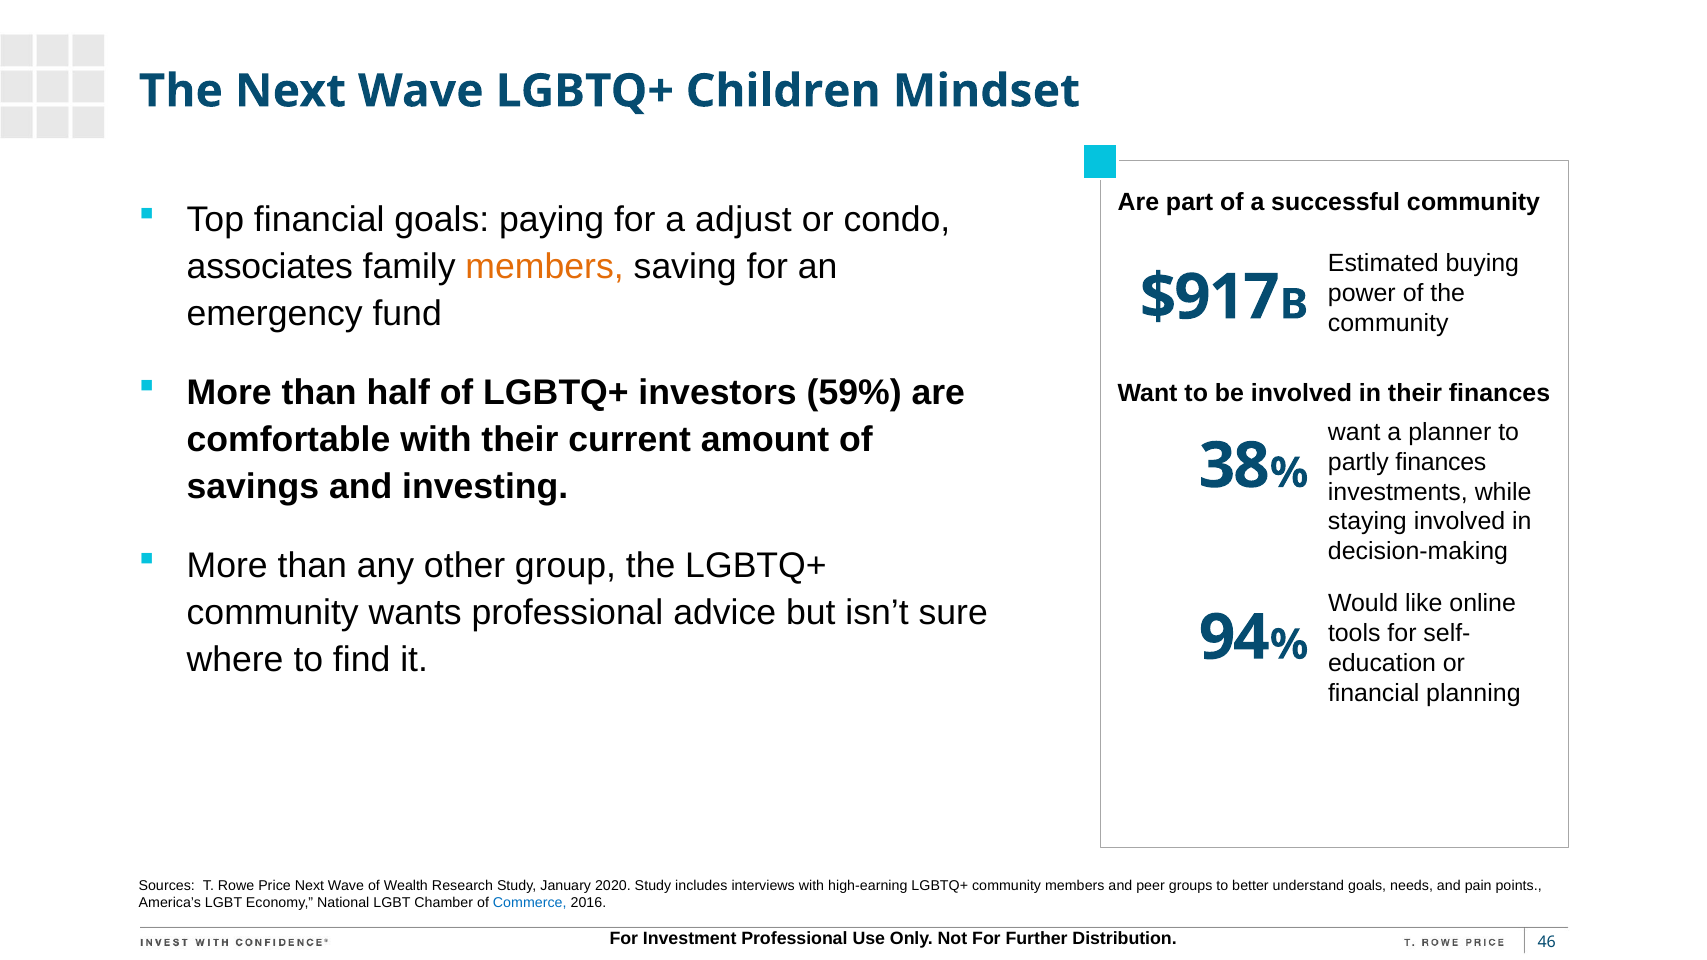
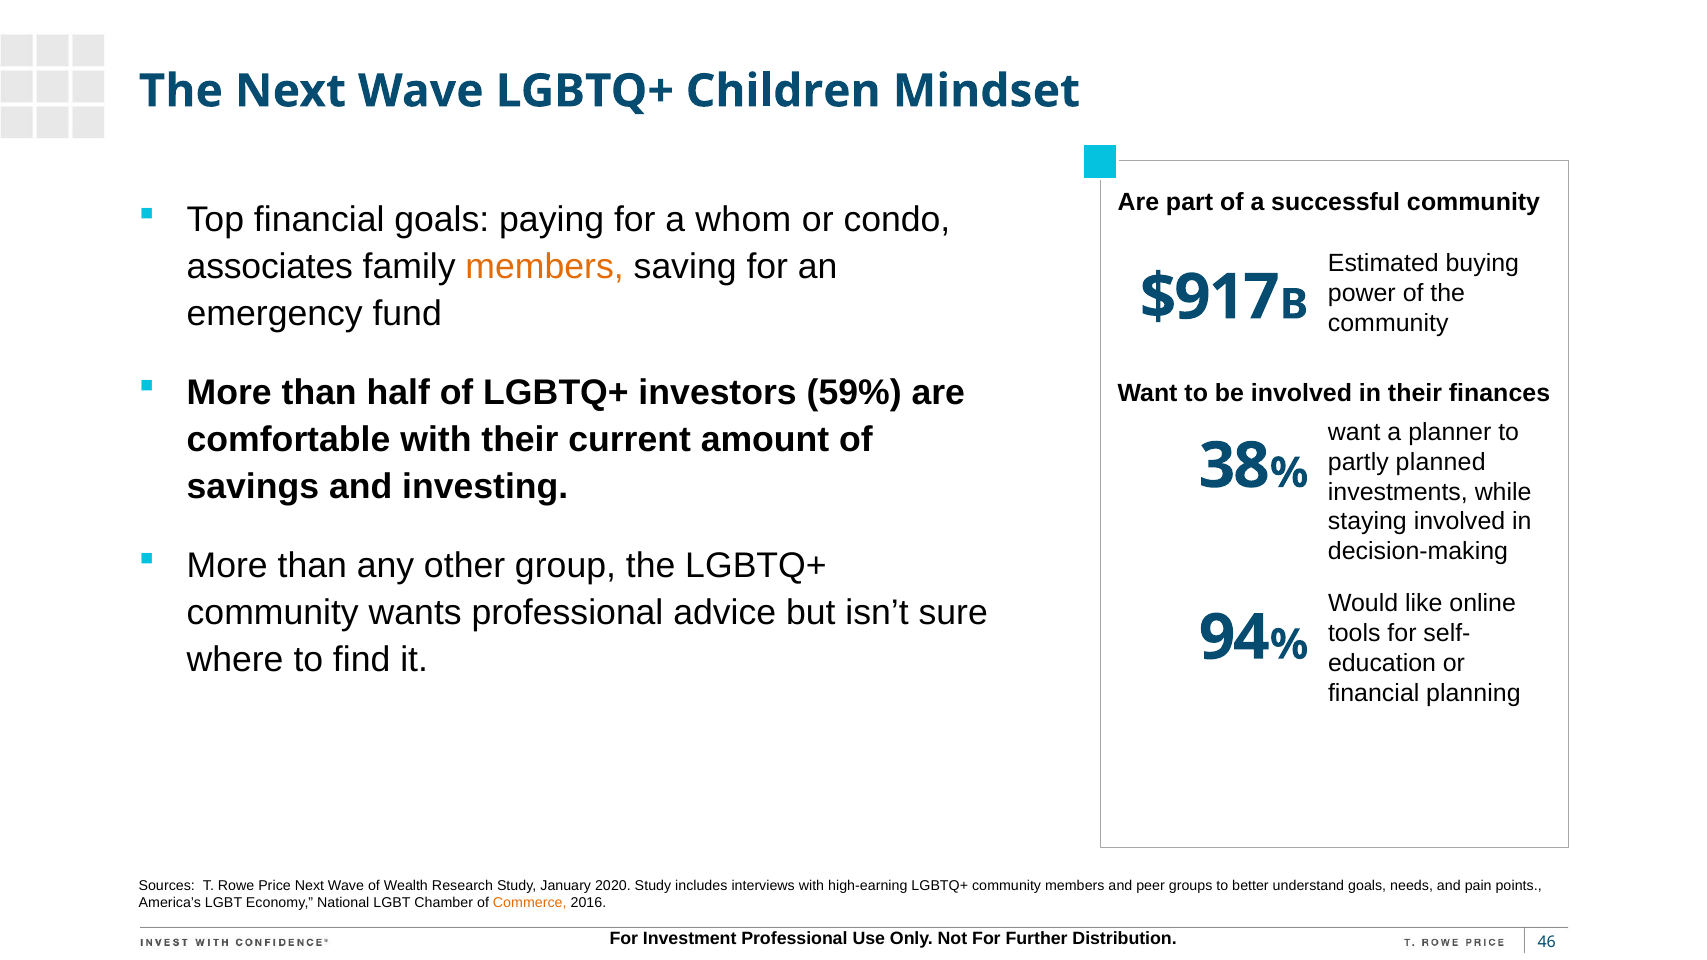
adjust: adjust -> whom (743, 220)
partly finances: finances -> planned (1441, 462)
Commerce colour: blue -> orange (530, 903)
